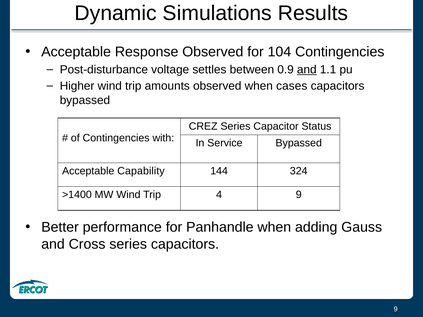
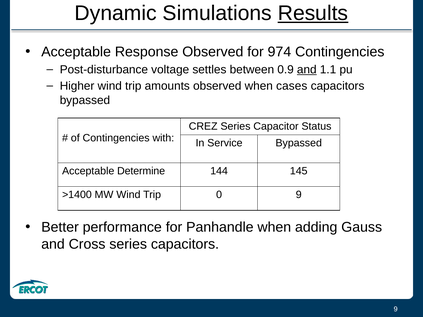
Results underline: none -> present (313, 13)
104: 104 -> 974 (279, 52)
Capability: Capability -> Determine (141, 171)
324: 324 -> 145 (299, 171)
4: 4 -> 0 (219, 195)
